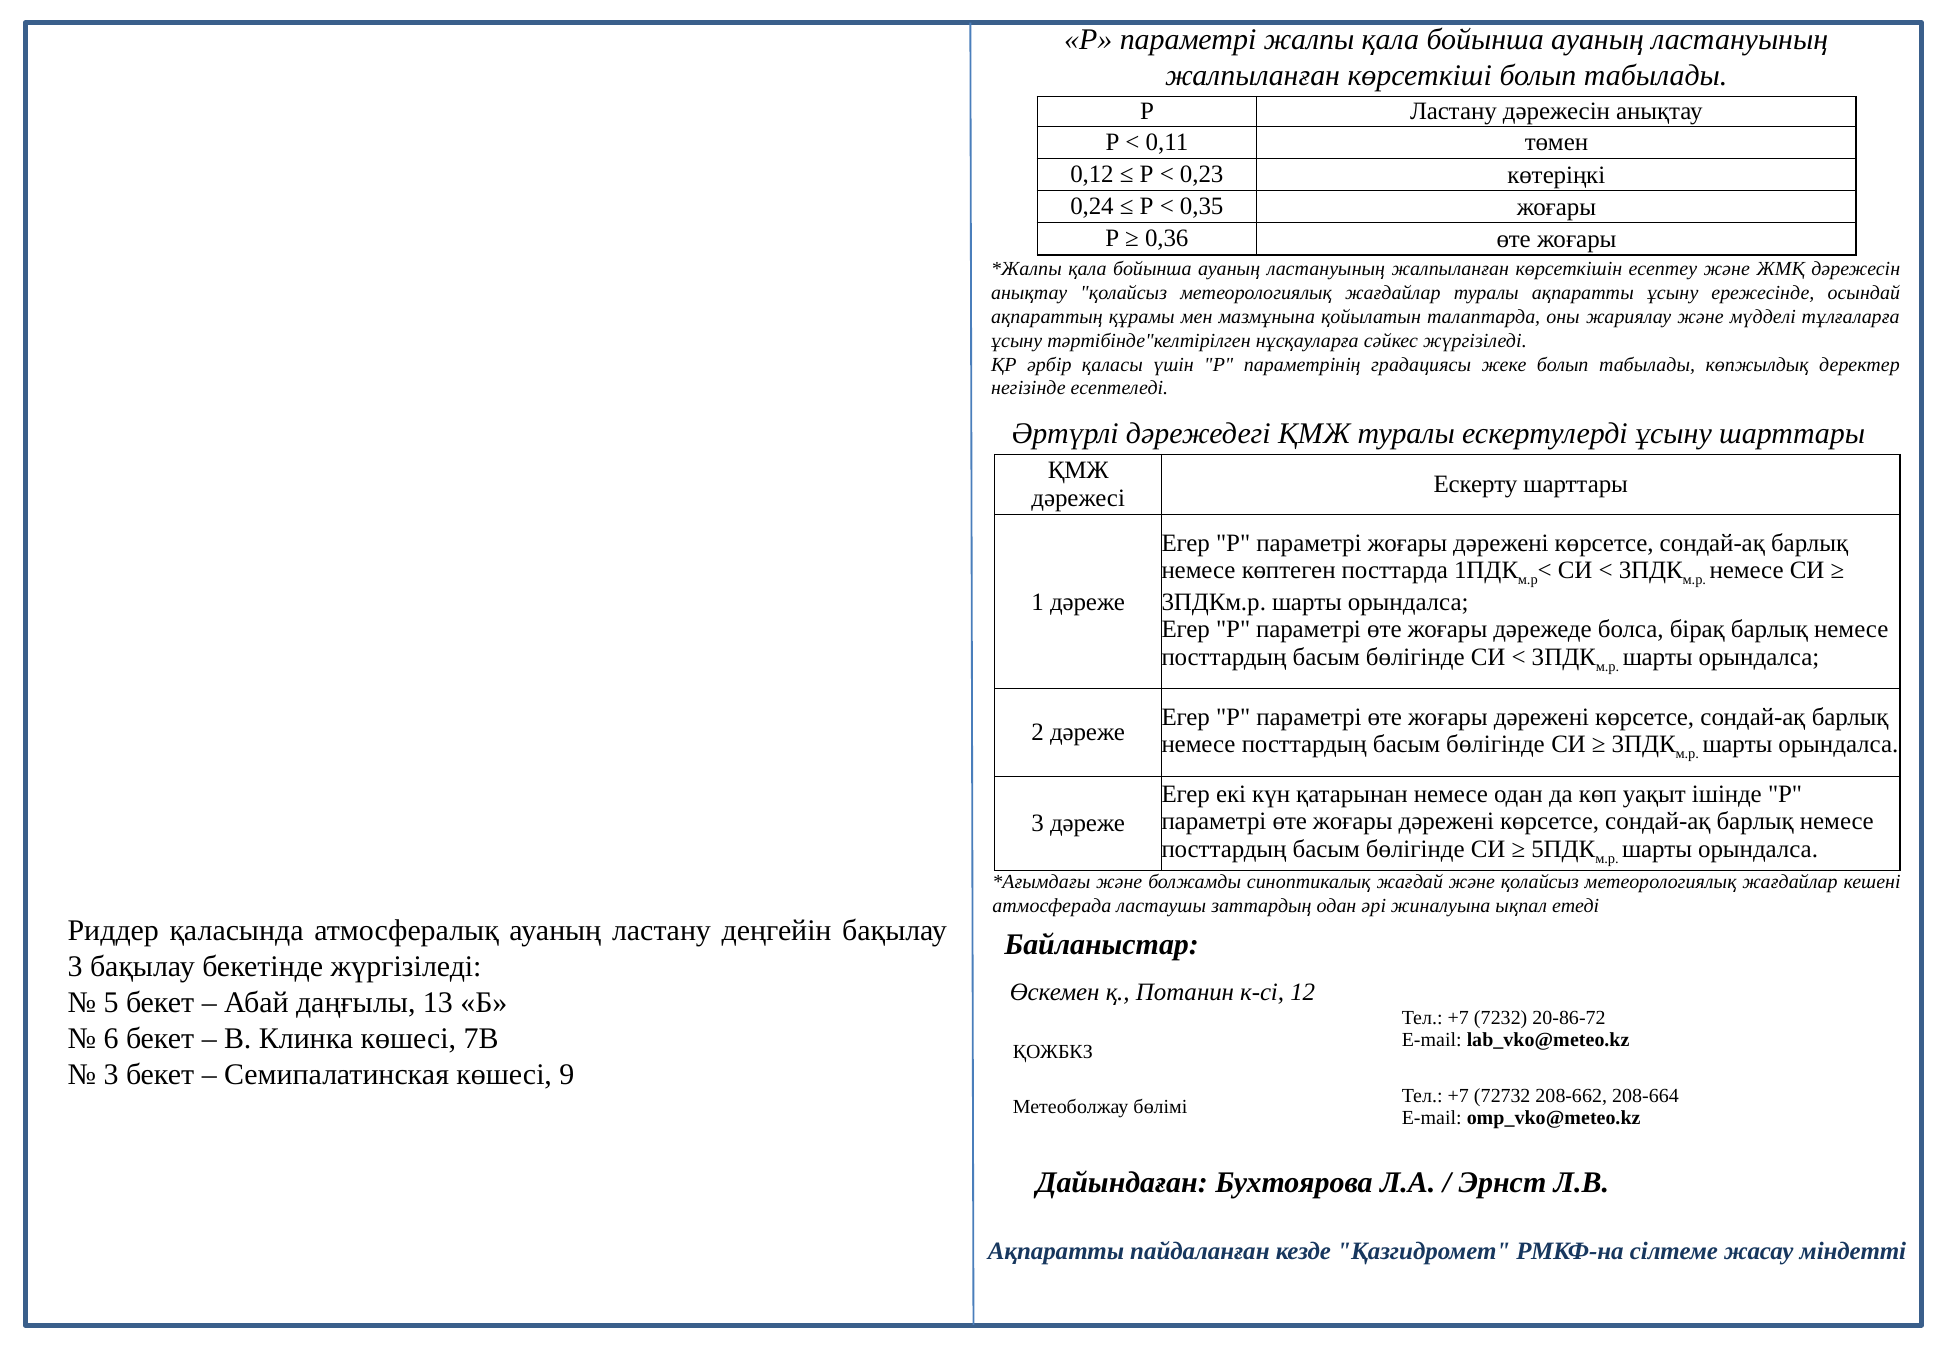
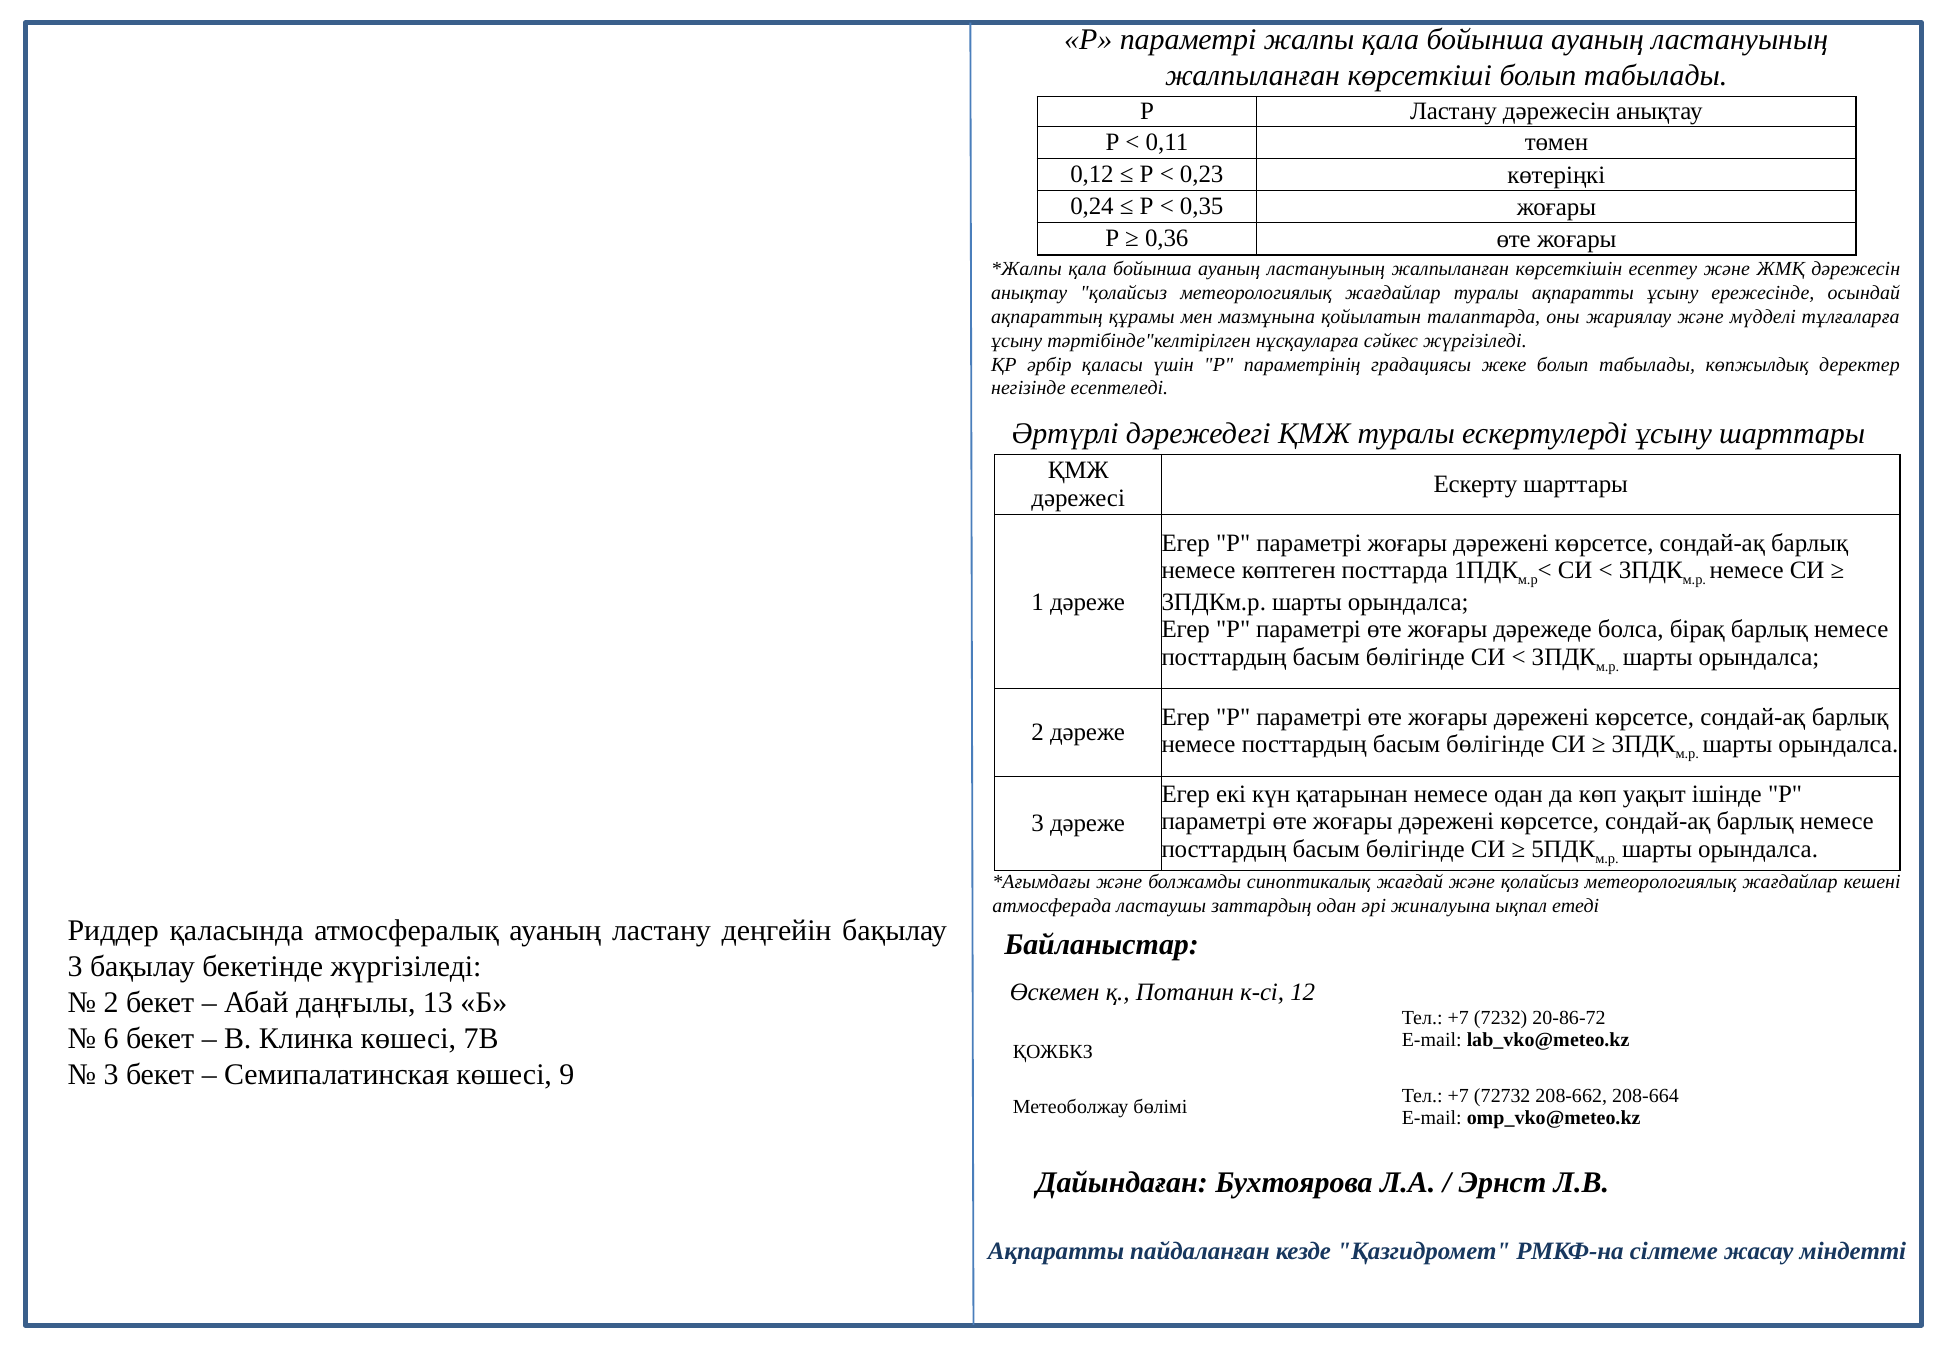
5: 5 -> 2 (111, 1002)
